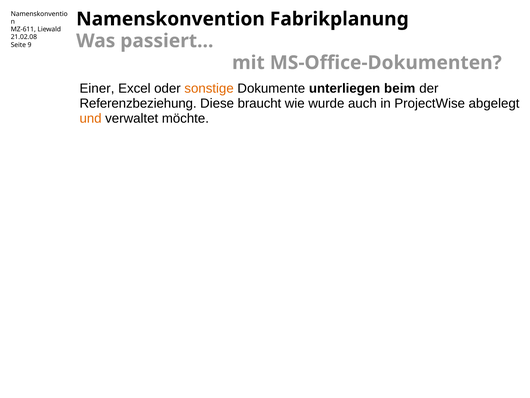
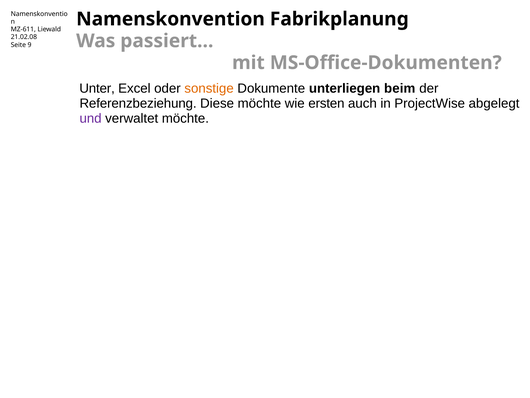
Einer: Einer -> Unter (97, 88)
Diese braucht: braucht -> möchte (259, 103)
wurde: wurde -> ersten (326, 103)
und colour: orange -> purple (91, 118)
